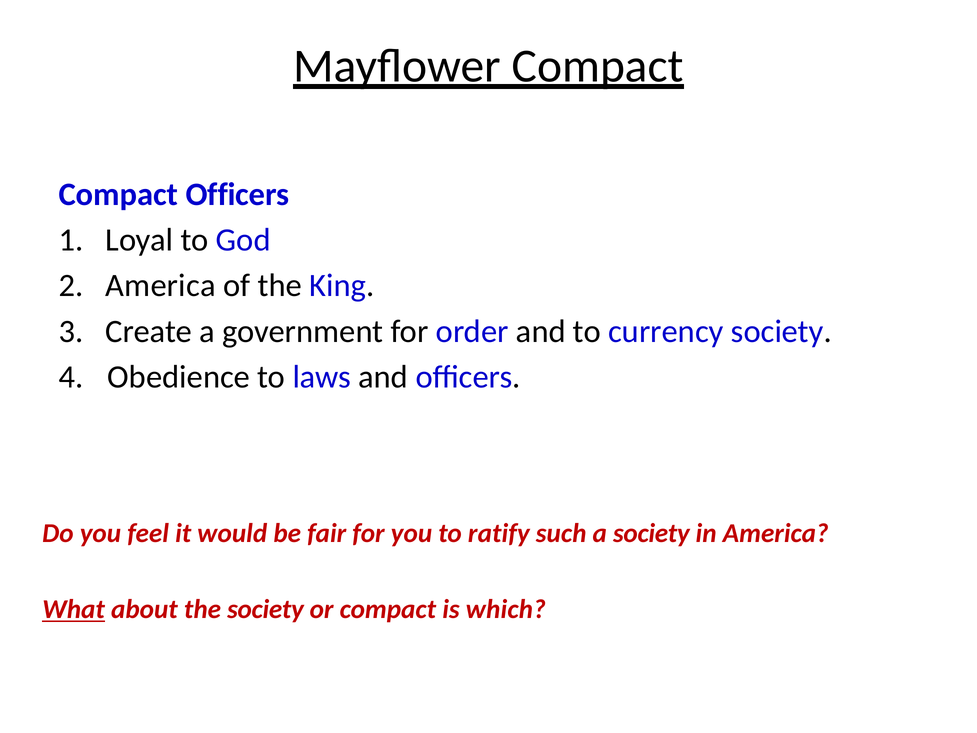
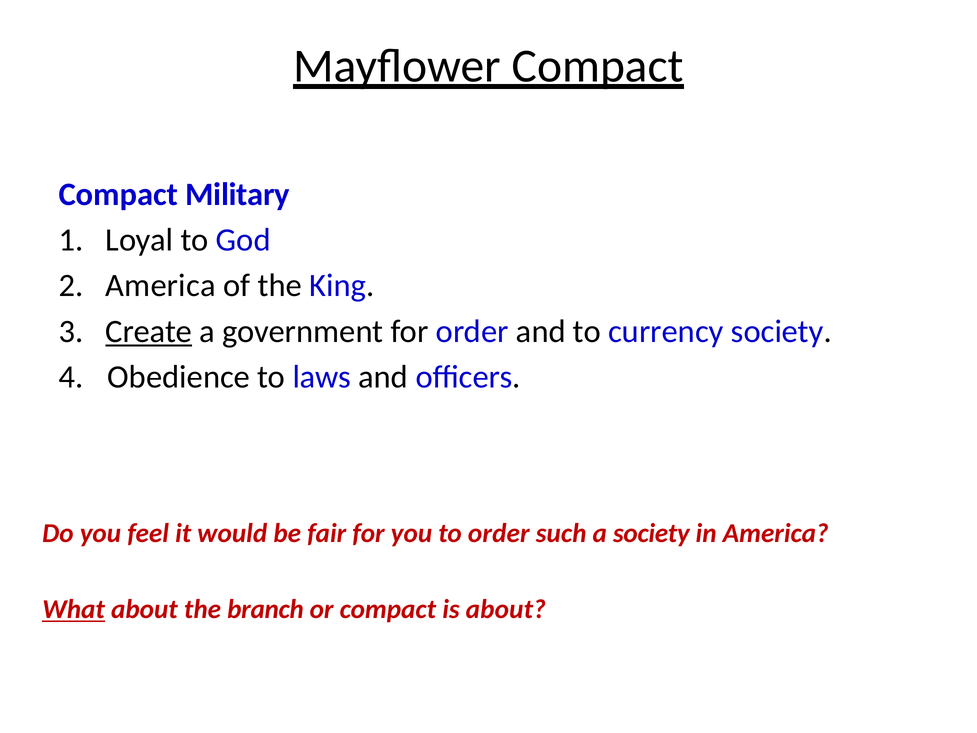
Compact Officers: Officers -> Military (238, 194)
Create underline: none -> present (149, 331)
to ratify: ratify -> order (499, 533)
the society: society -> branch (265, 609)
is which: which -> about (506, 609)
